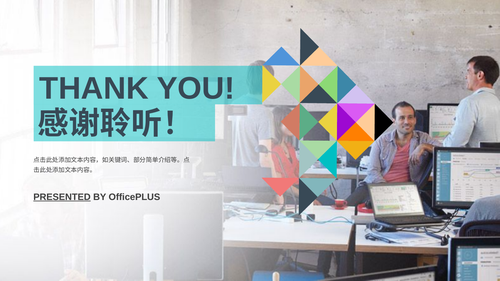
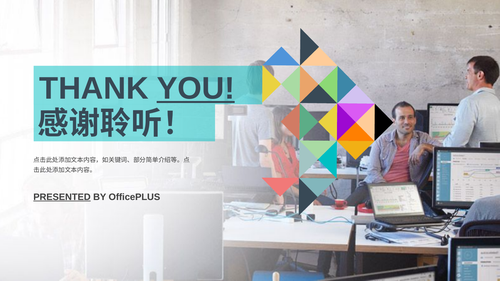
YOU underline: none -> present (196, 89)
